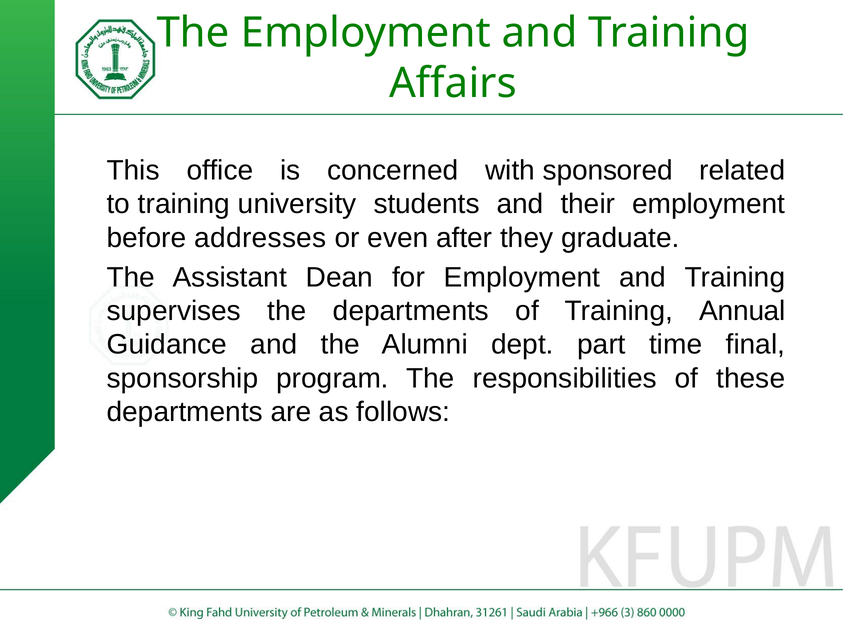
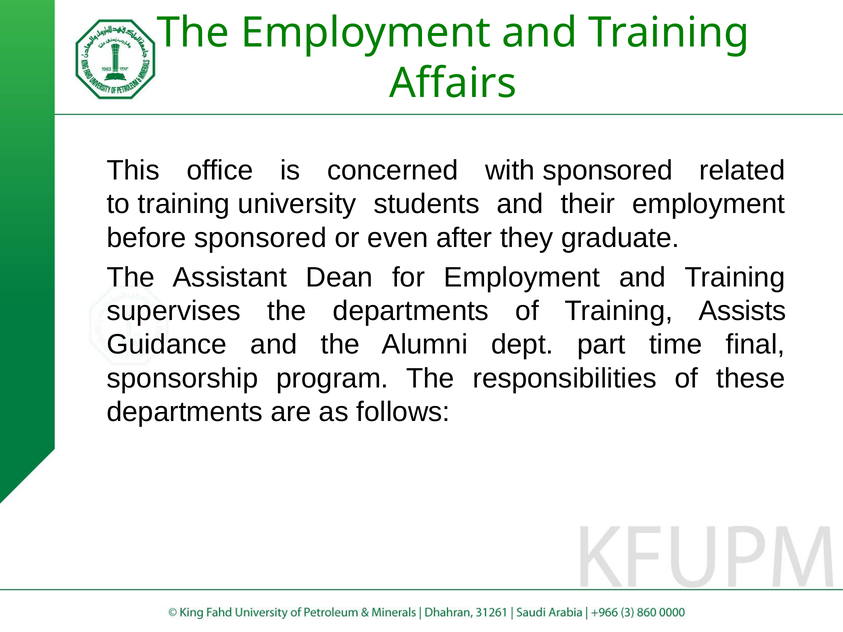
before addresses: addresses -> sponsored (260, 238)
Annual: Annual -> Assists (742, 311)
